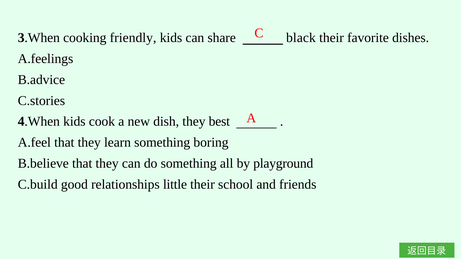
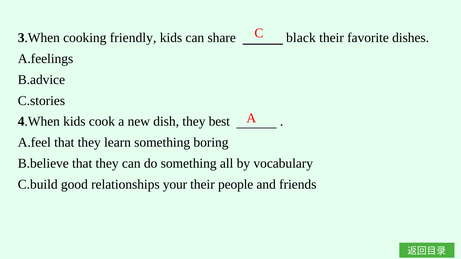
playground: playground -> vocabulary (283, 164)
little: little -> your (175, 185)
school: school -> people (236, 185)
